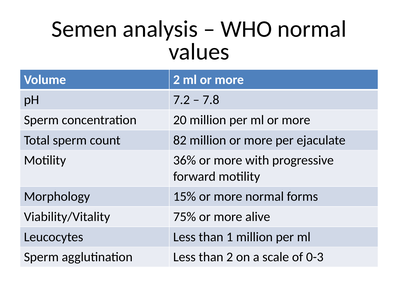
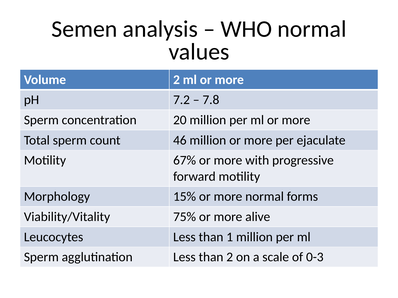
82: 82 -> 46 (180, 140)
36%: 36% -> 67% (185, 161)
